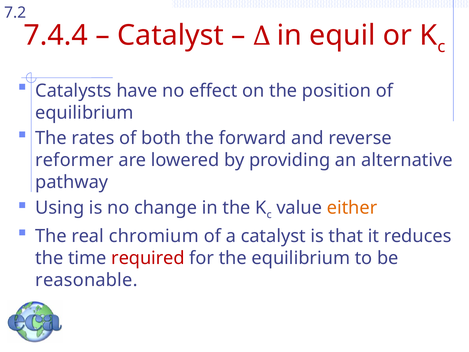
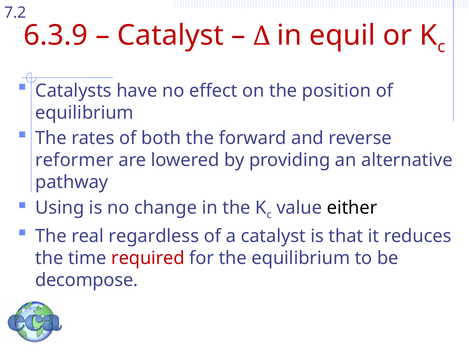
7.4.4: 7.4.4 -> 6.3.9 (56, 35)
either colour: orange -> black (352, 208)
chromium: chromium -> regardless (154, 236)
reasonable: reasonable -> decompose (87, 280)
